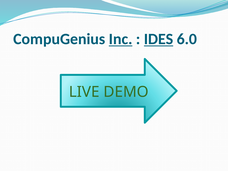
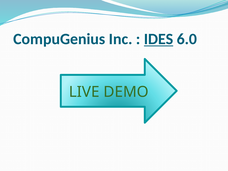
Inc underline: present -> none (121, 39)
